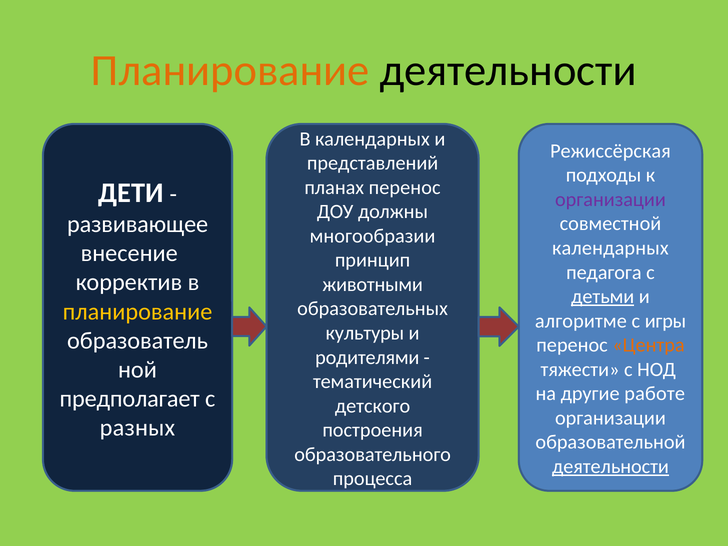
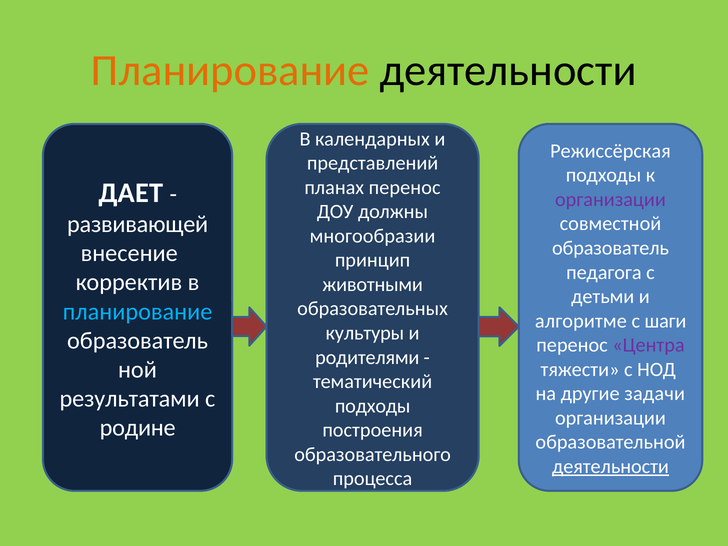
ДЕТИ: ДЕТИ -> ДАЕТ (131, 193)
развивающее: развивающее -> развивающей (138, 224)
календарных: календарных -> образователь (610, 248)
детьми underline: present -> none (603, 297)
планирование colour: yellow -> light blue (138, 312)
игры: игры -> шаги (665, 321)
Центра colour: orange -> purple (648, 345)
работе: работе -> задачи (655, 394)
предполагает: предполагает -> результатами (130, 399)
детского: детского -> подходы (373, 406)
разных: разных -> родине (138, 428)
